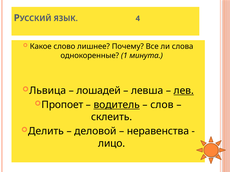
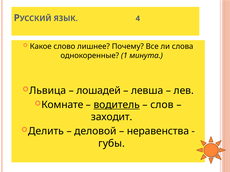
лев underline: present -> none (184, 91)
Пропоет: Пропоет -> Комнате (62, 105)
склеить: склеить -> заходит (112, 117)
лицо: лицо -> губы (112, 144)
